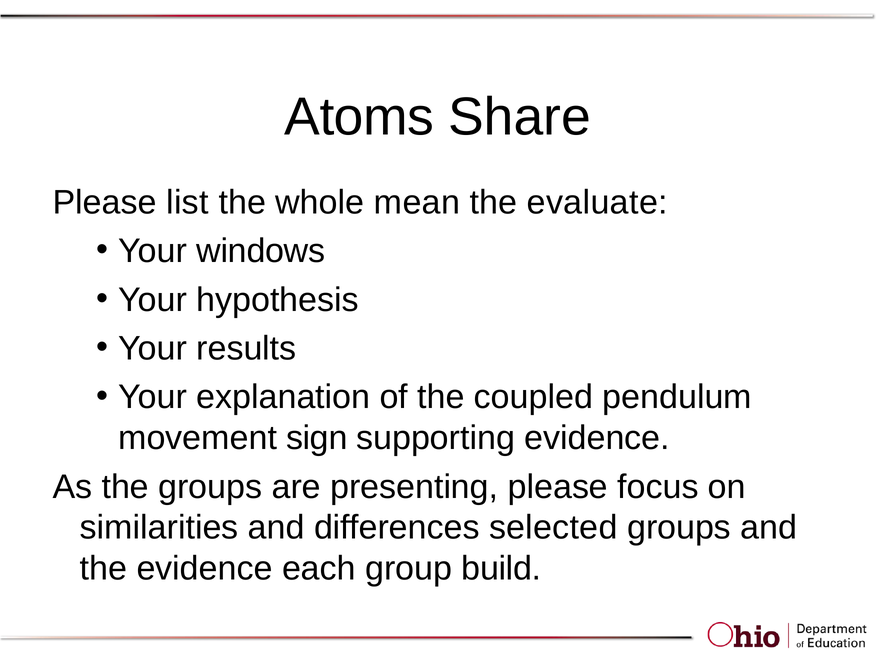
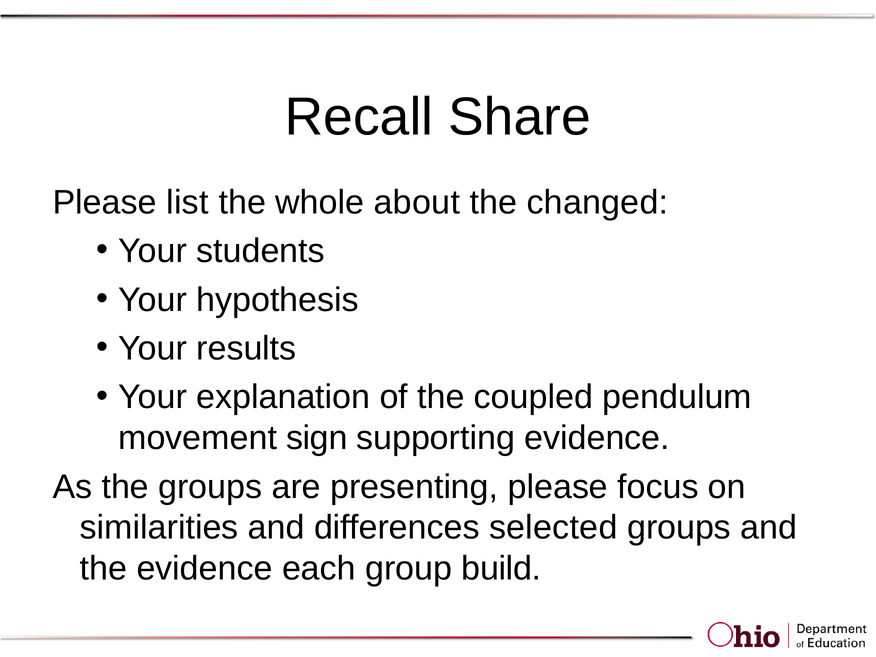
Atoms: Atoms -> Recall (359, 117)
mean: mean -> about (417, 202)
evaluate: evaluate -> changed (597, 202)
windows: windows -> students (261, 251)
